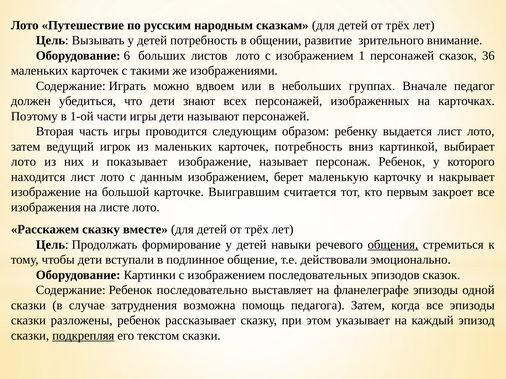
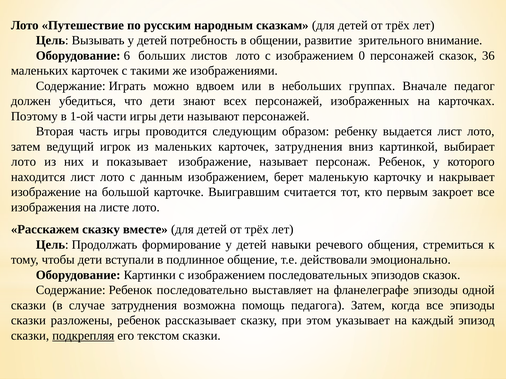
1: 1 -> 0 (362, 56)
карточек потребность: потребность -> затруднения (309, 147)
общения underline: present -> none (393, 245)
